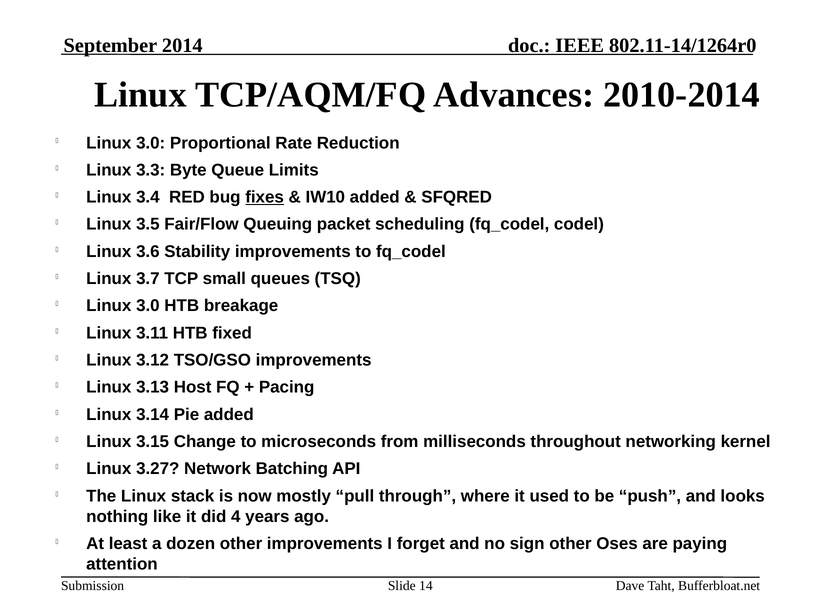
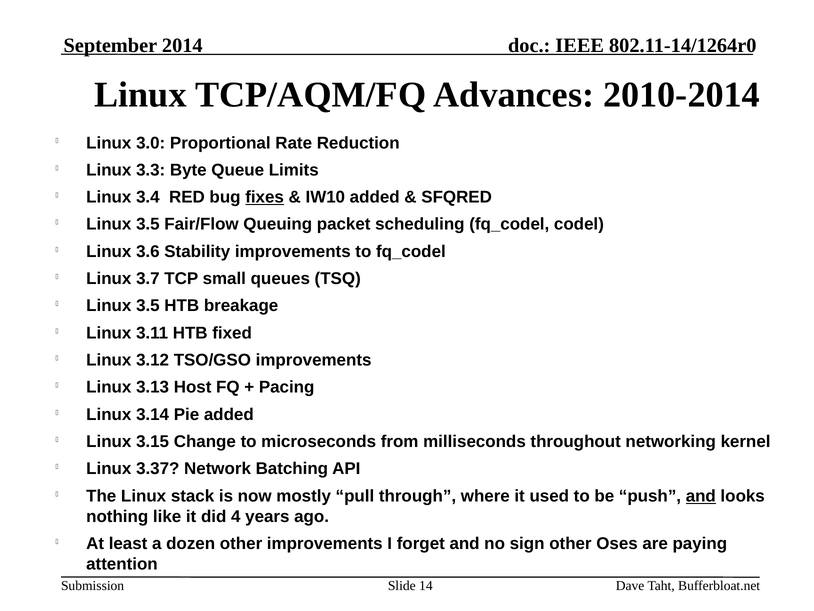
3.0: 3.0 -> 3.5 (148, 306)
3.27: 3.27 -> 3.37 (158, 469)
and underline: none -> present (701, 496)
